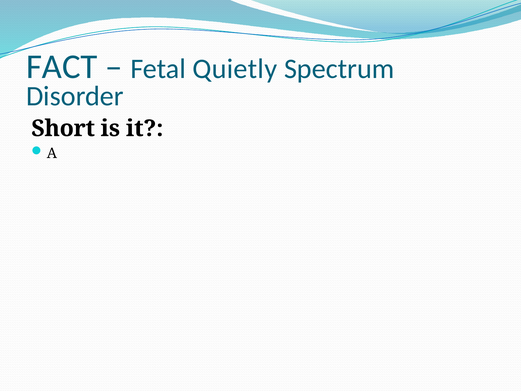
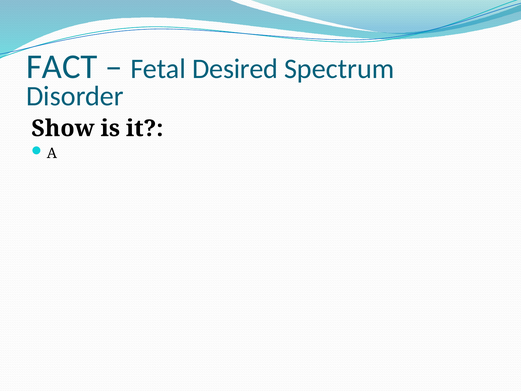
Quietly: Quietly -> Desired (235, 69)
Short: Short -> Show (63, 128)
